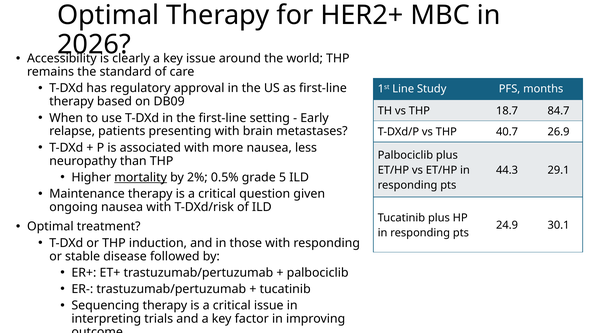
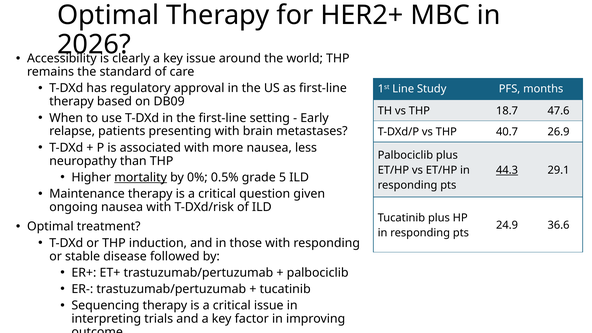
84.7: 84.7 -> 47.6 (559, 111)
44.3 underline: none -> present (507, 170)
2%: 2% -> 0% (197, 177)
30.1: 30.1 -> 36.6 (559, 225)
